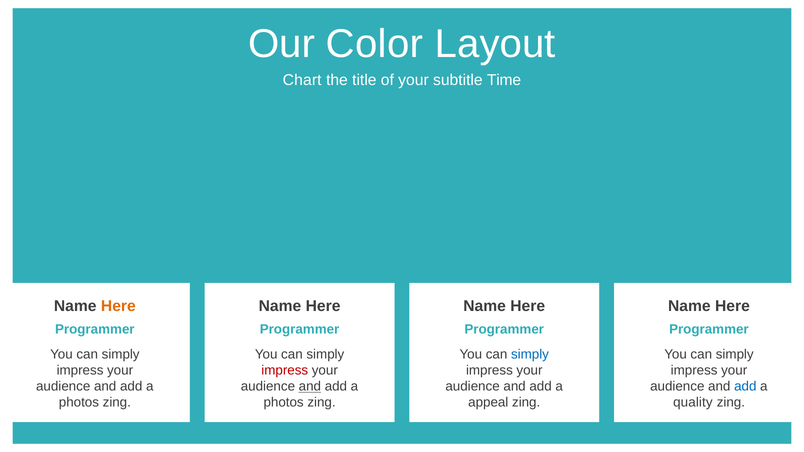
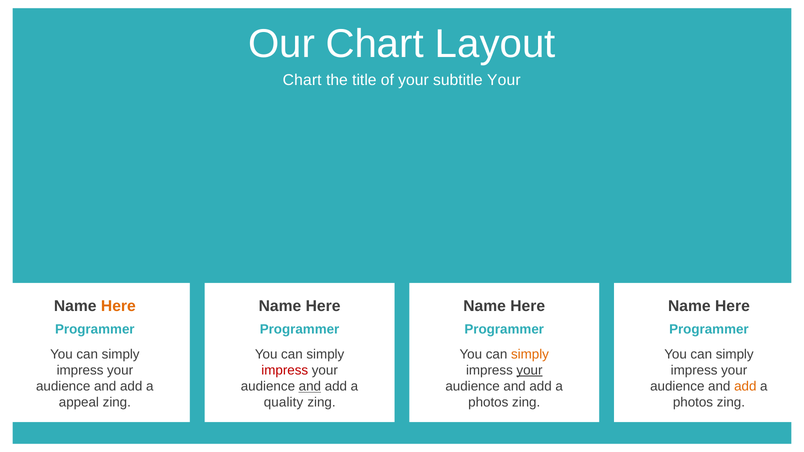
Our Color: Color -> Chart (375, 44)
subtitle Time: Time -> Your (504, 80)
simply colour: blue -> orange (530, 355)
your underline: none -> present (529, 371)
add colour: blue -> orange (745, 387)
photos: photos -> appeal (79, 403)
photos: photos -> quality (284, 403)
appeal: appeal -> photos (488, 403)
quality: quality -> photos (693, 403)
